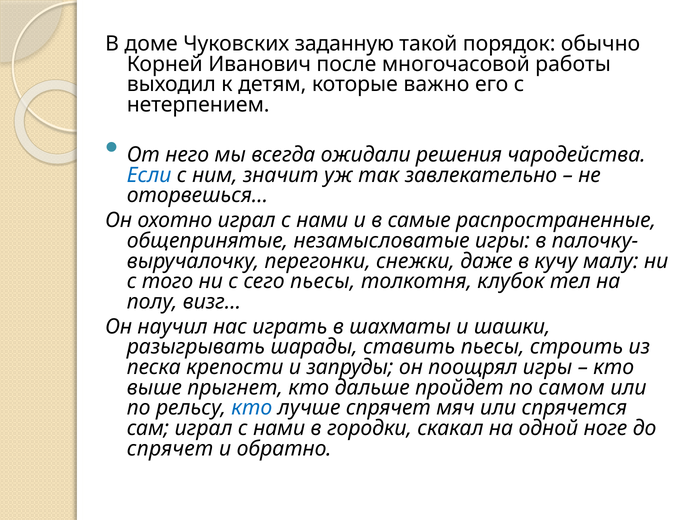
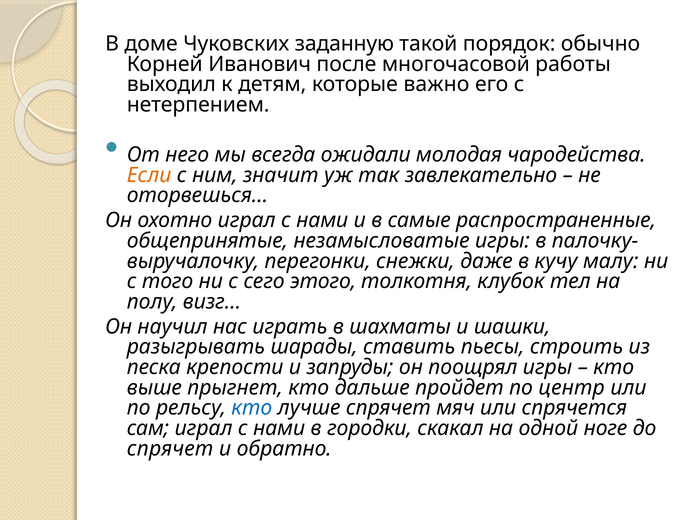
решения: решения -> молодая (459, 155)
Если colour: blue -> orange (149, 175)
сего пьесы: пьесы -> этого (323, 282)
самом: самом -> центр (572, 388)
